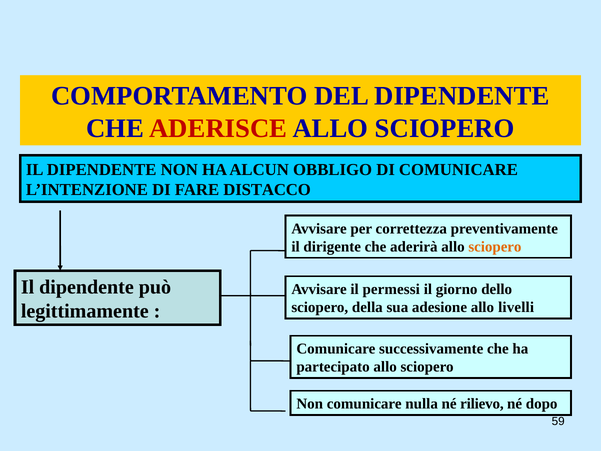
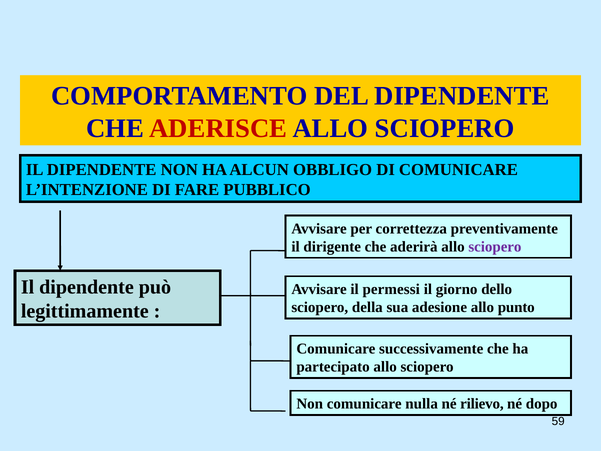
DISTACCO: DISTACCO -> PUBBLICO (267, 190)
sciopero colour: orange -> purple (495, 247)
livelli: livelli -> punto (516, 307)
